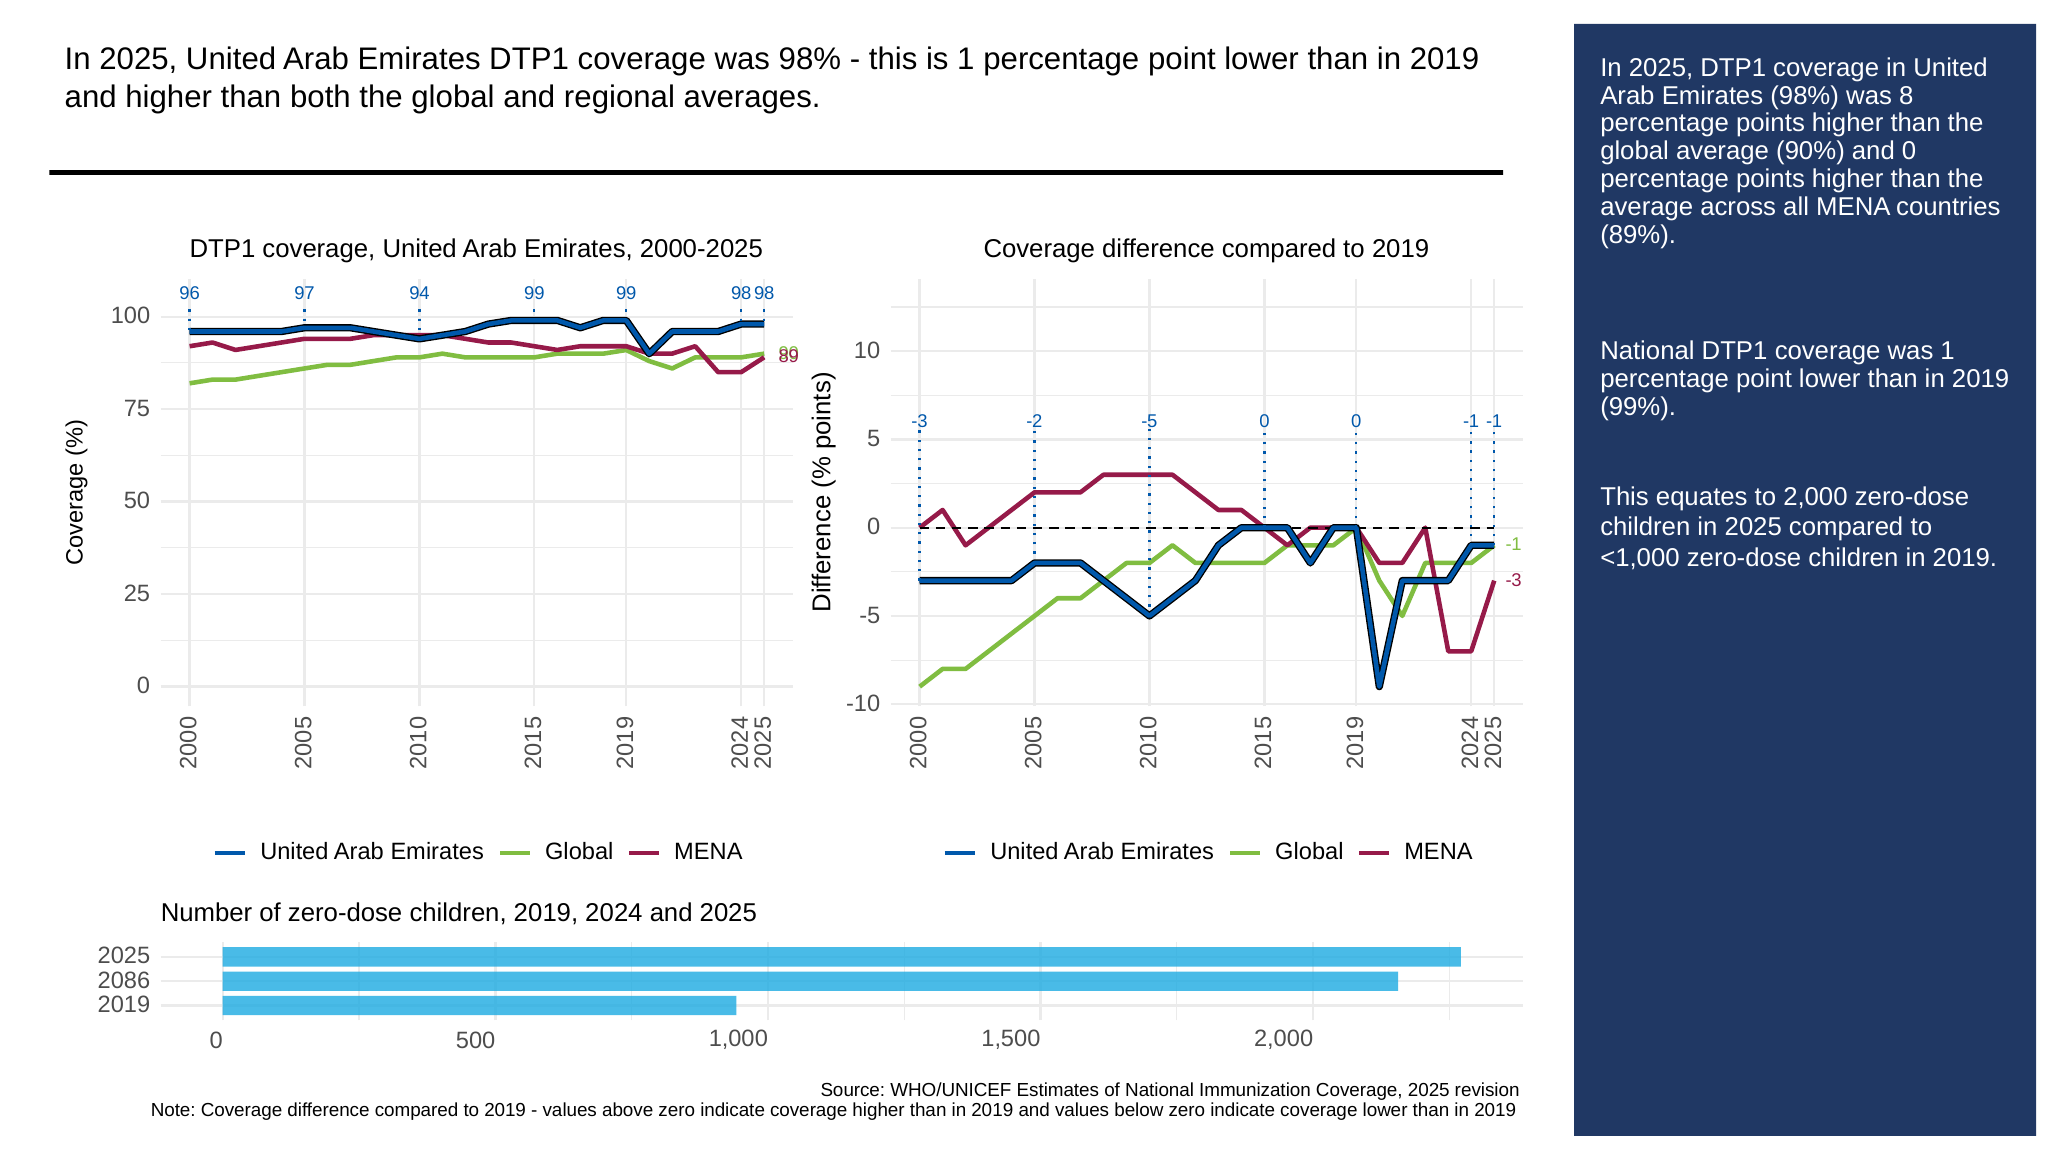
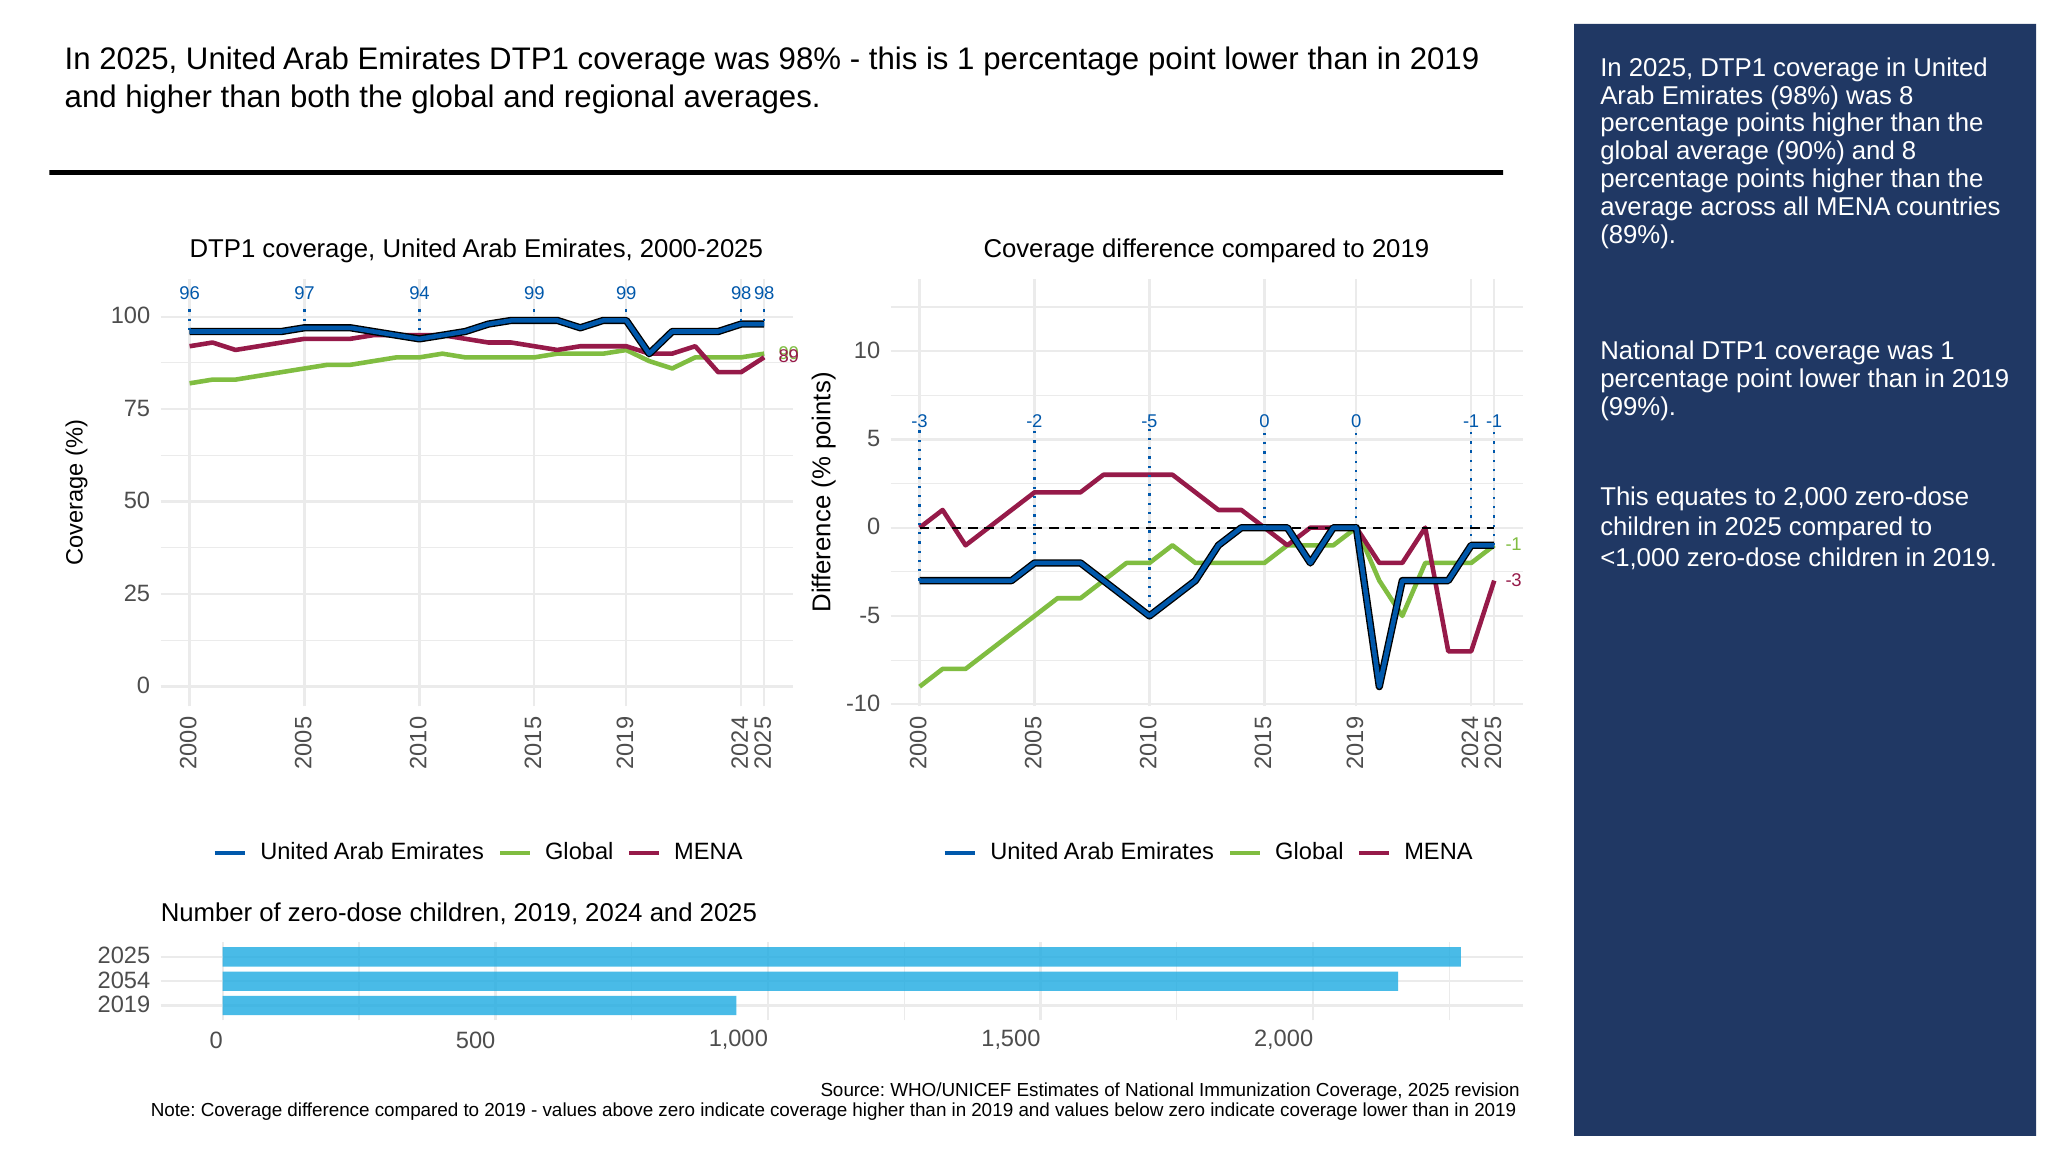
and 0: 0 -> 8 (1909, 151)
2086: 2086 -> 2054 (124, 980)
